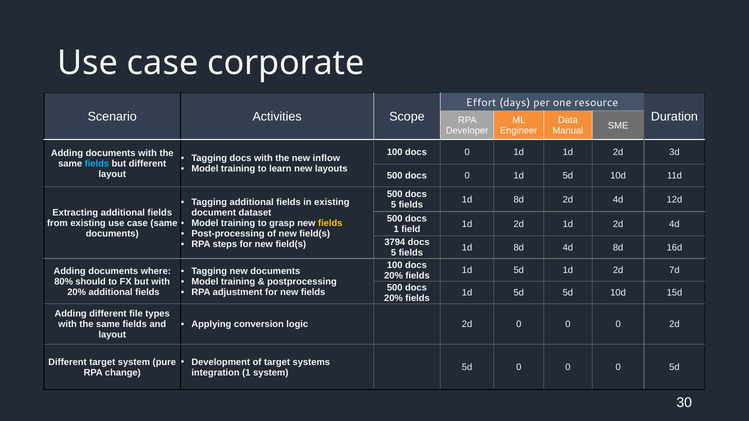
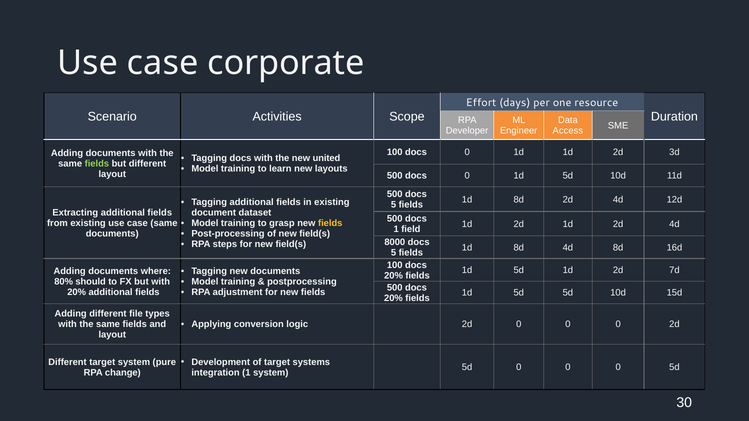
Manual: Manual -> Access (568, 131)
inflow: inflow -> united (326, 158)
fields colour: light blue -> light green (97, 164)
3794: 3794 -> 8000 (395, 242)
